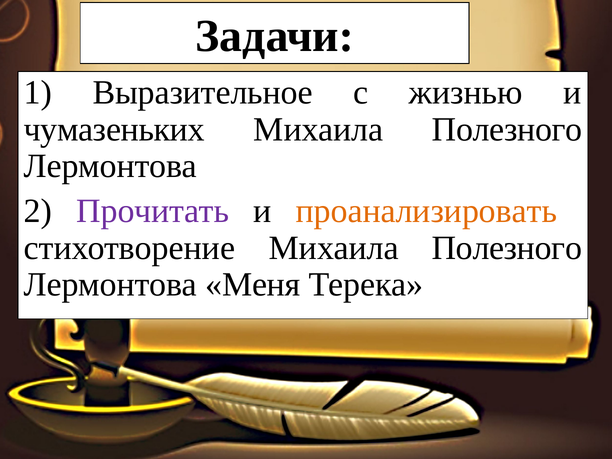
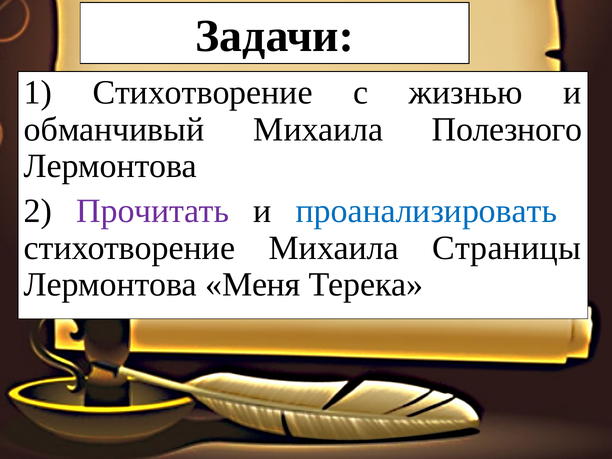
1 Выразительное: Выразительное -> Стихотворение (203, 93)
чумазеньких: чумазеньких -> обманчивый (114, 129)
проанализировать colour: orange -> blue (426, 211)
стихотворение Михаила Полезного: Полезного -> Страницы (507, 248)
